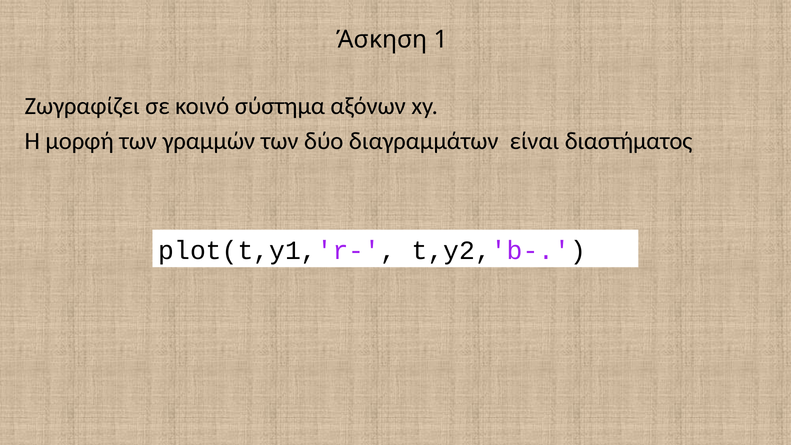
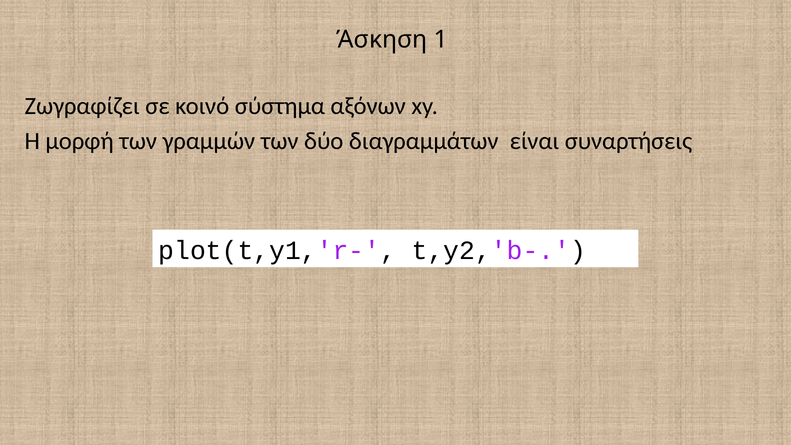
διαστήματος: διαστήματος -> συναρτήσεις (628, 141)
